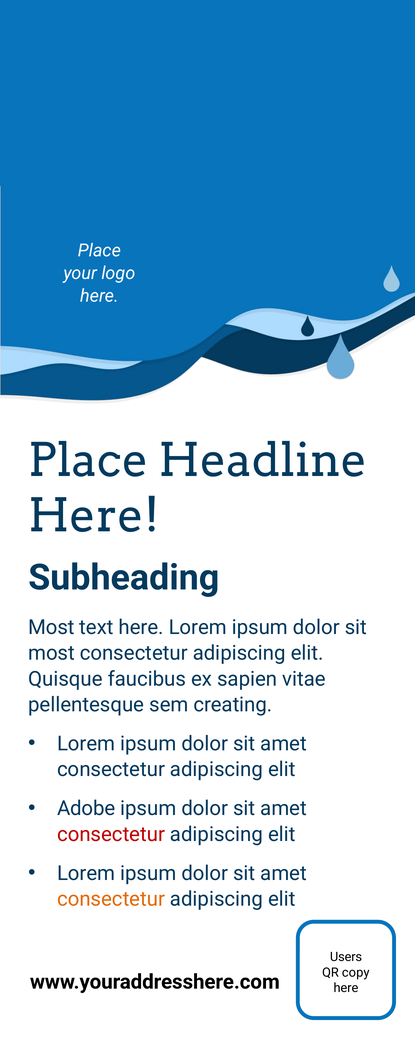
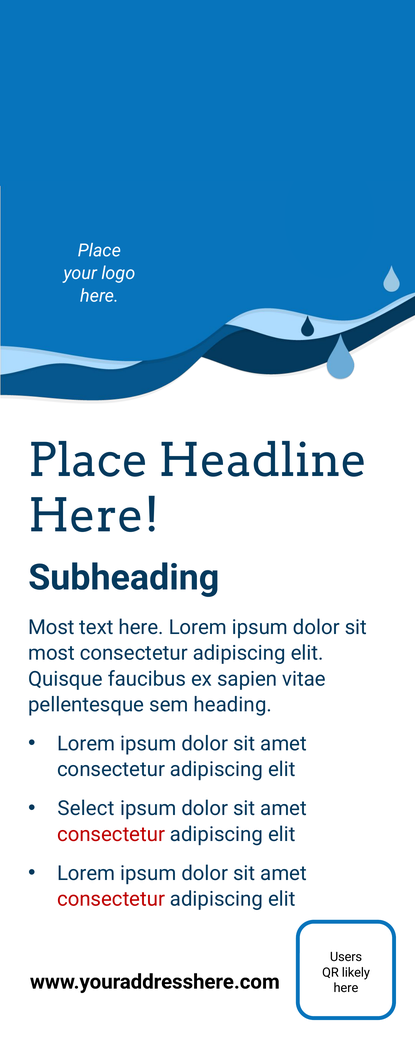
creating: creating -> heading (233, 704)
Adobe: Adobe -> Select (86, 807)
consectetur colour: orange -> red (111, 898)
copy: copy -> likely (356, 971)
